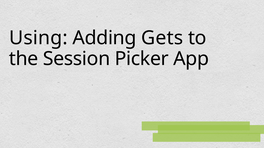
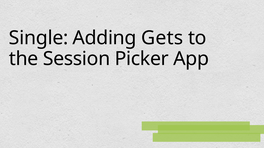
Using: Using -> Single (39, 38)
